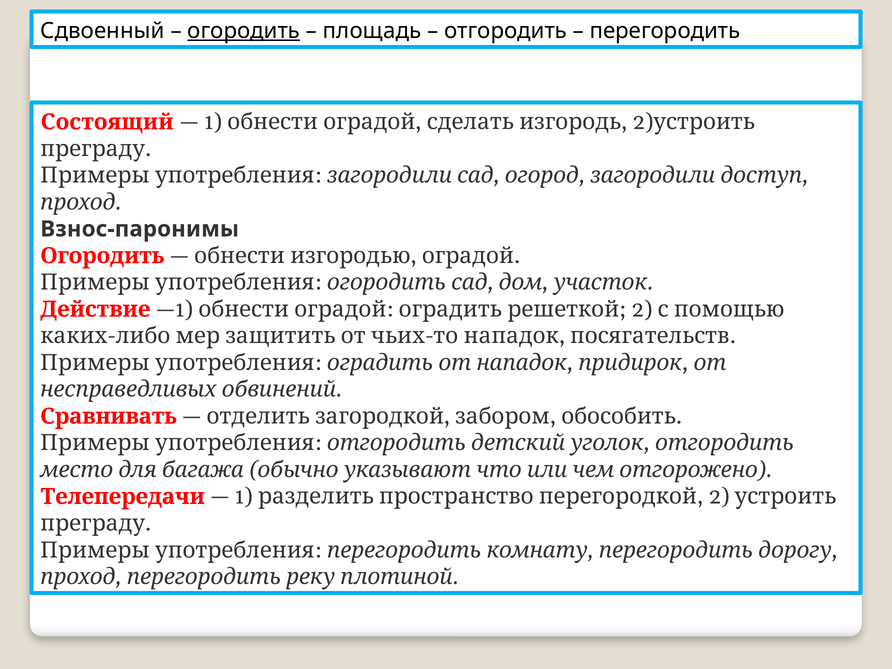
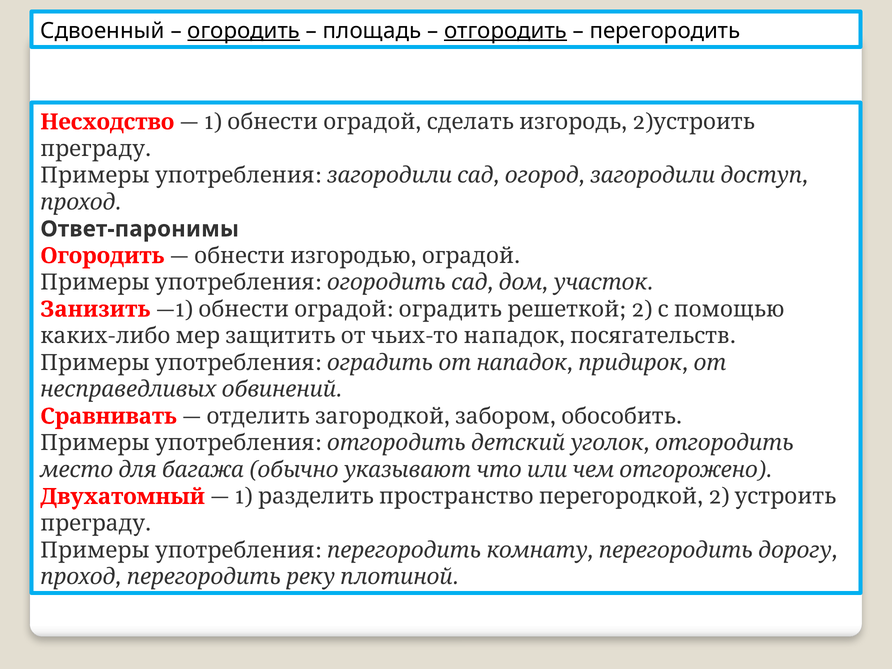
отгородить underline: none -> present (506, 31)
Состоящий: Состоящий -> Несходство (107, 122)
Взнос-паронимы: Взнос-паронимы -> Ответ-паронимы (140, 229)
Действие: Действие -> Занизить (95, 309)
Телепередачи: Телепередачи -> Двухатомный (123, 497)
